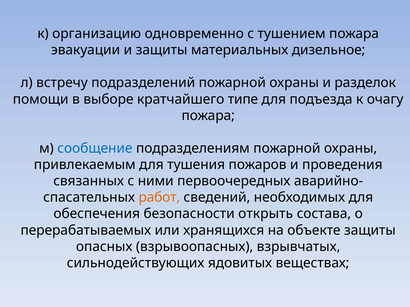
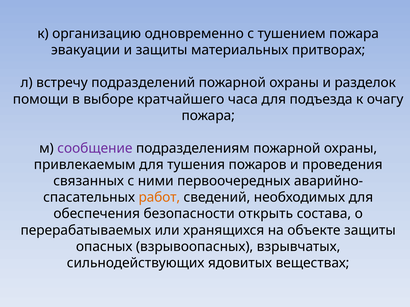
дизельное: дизельное -> притворах (329, 50)
типе: типе -> часа (243, 99)
сообщение colour: blue -> purple (95, 149)
